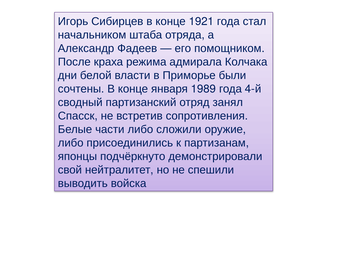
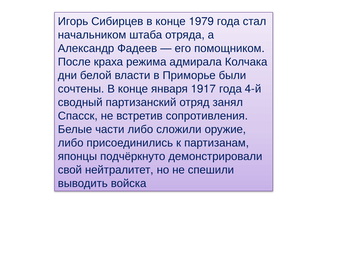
1921: 1921 -> 1979 (201, 21)
1989: 1989 -> 1917 (203, 89)
